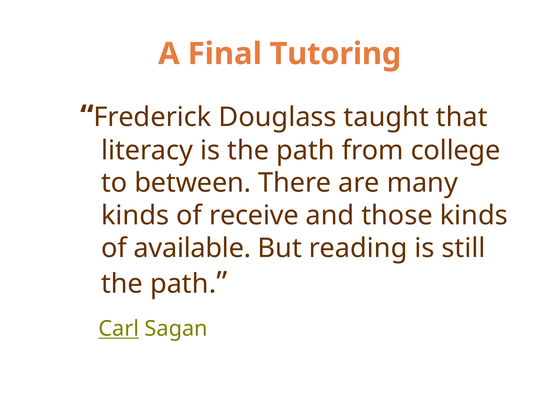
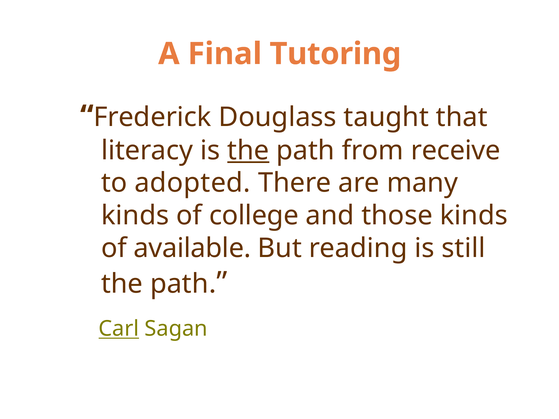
the underline: none -> present (248, 150)
college: college -> receive (456, 150)
between: between -> adopted (192, 183)
receive: receive -> college (254, 216)
